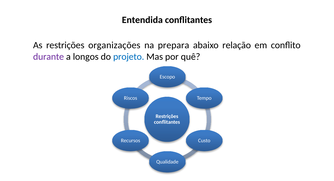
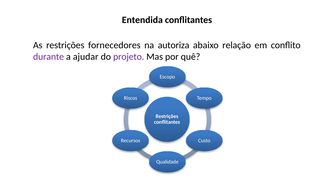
organizações: organizações -> fornecedores (114, 45)
prepara: prepara -> autoriza (174, 45)
longos: longos -> ajudar (86, 57)
projeto colour: blue -> purple (129, 57)
